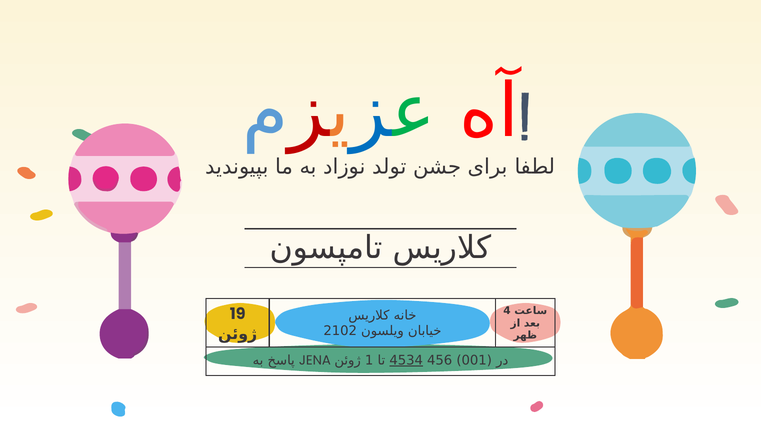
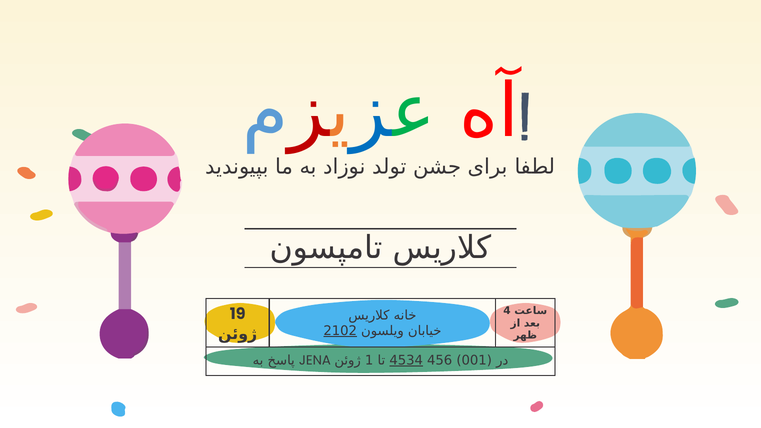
2102 underline: none -> present (340, 331)
